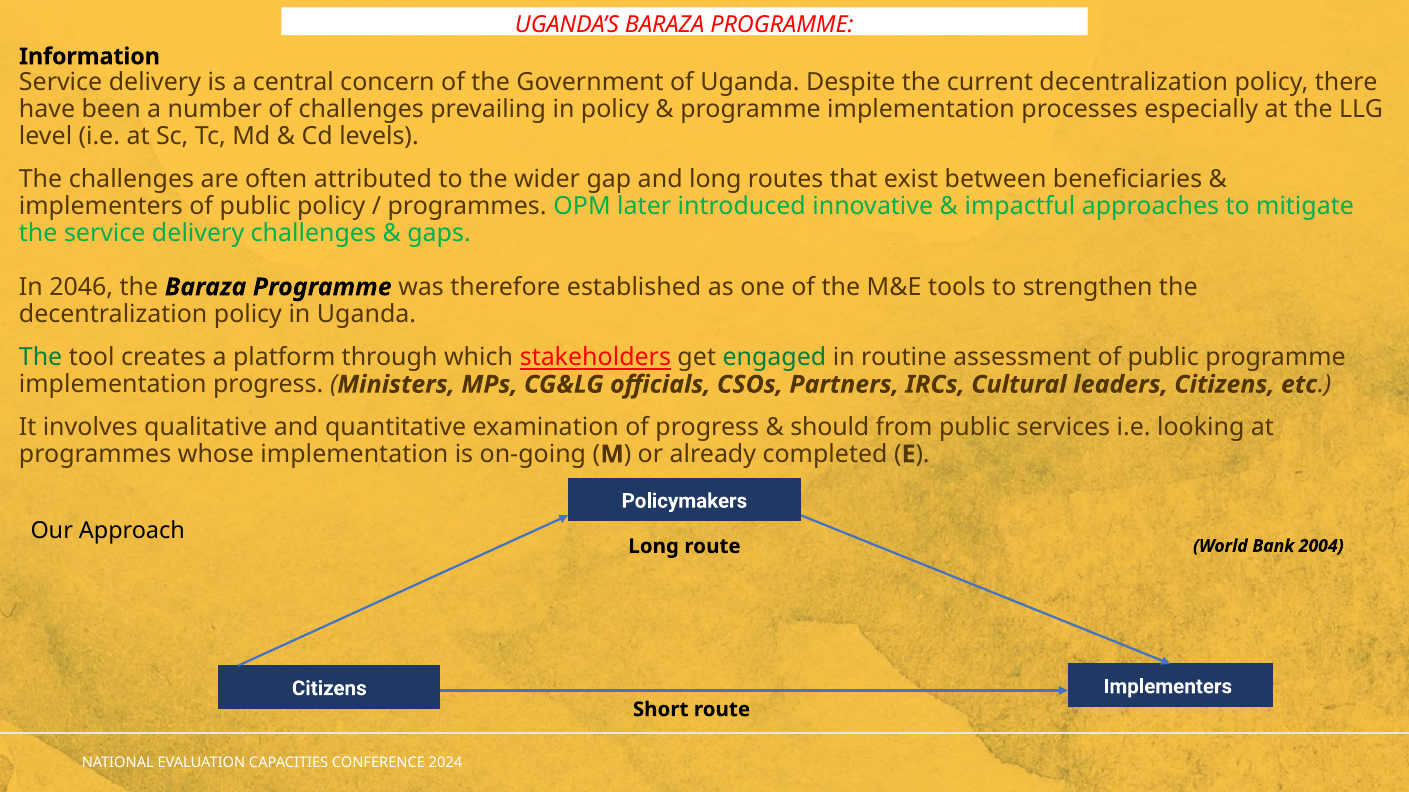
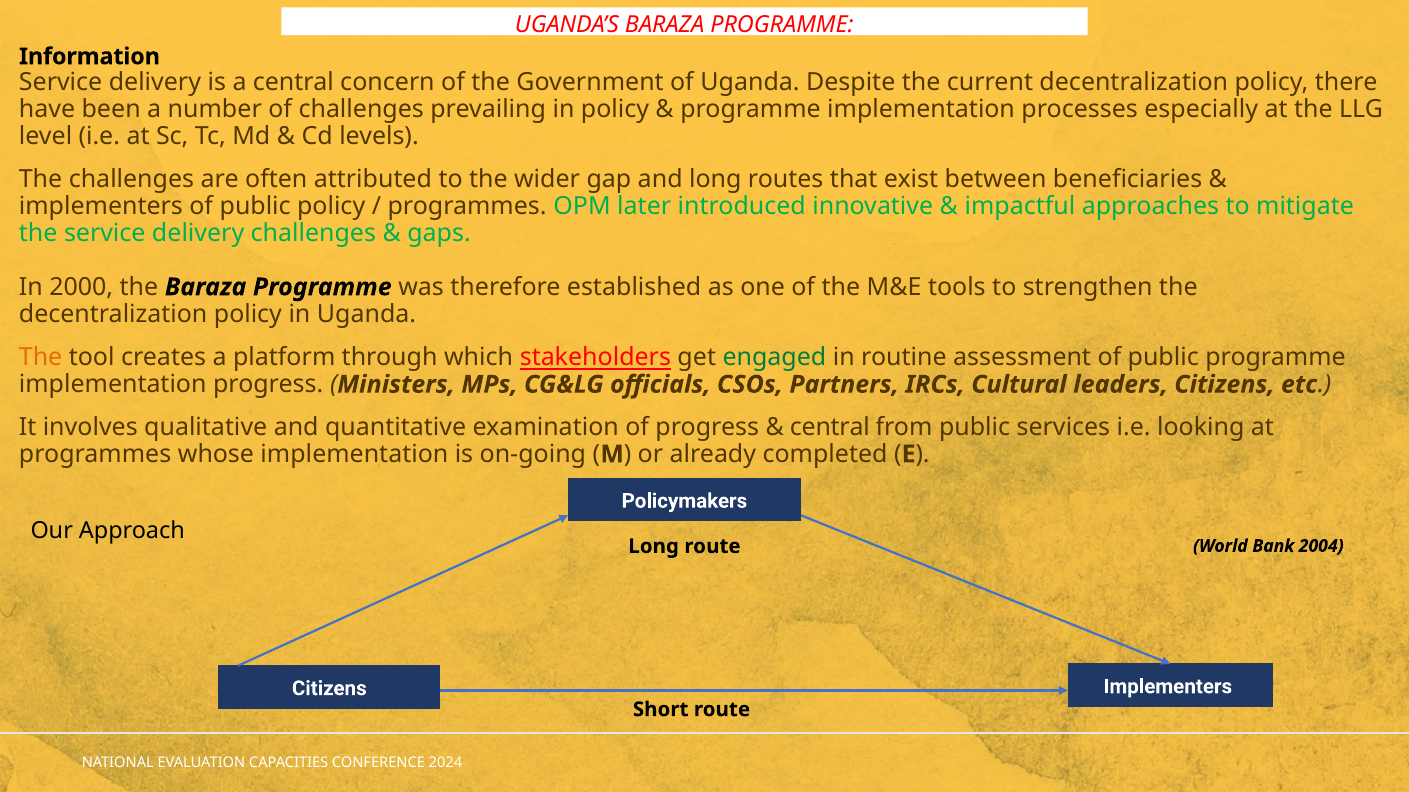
2046: 2046 -> 2000 (81, 287)
The colour: green -> orange (41, 358)
should: should -> central (830, 428)
